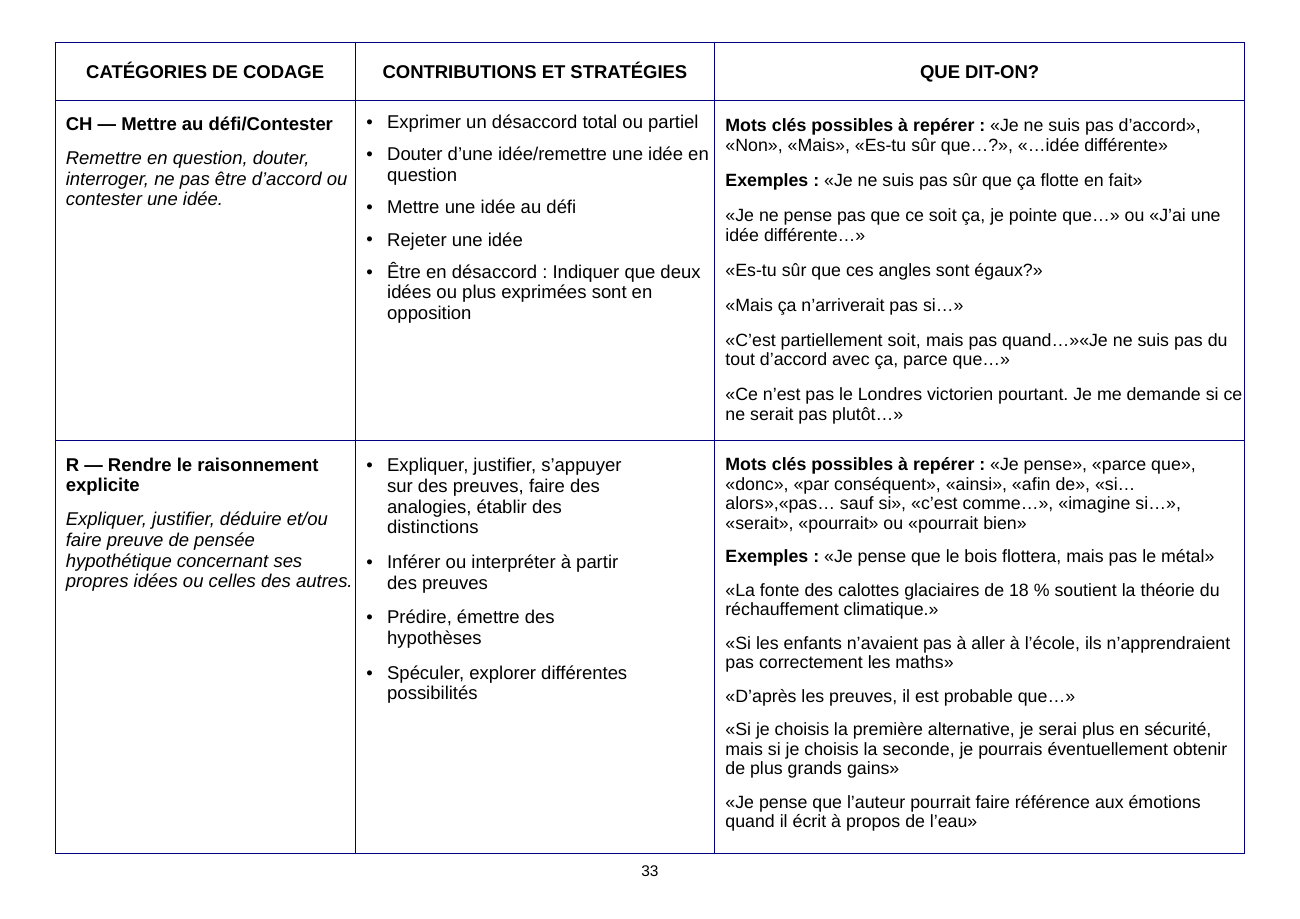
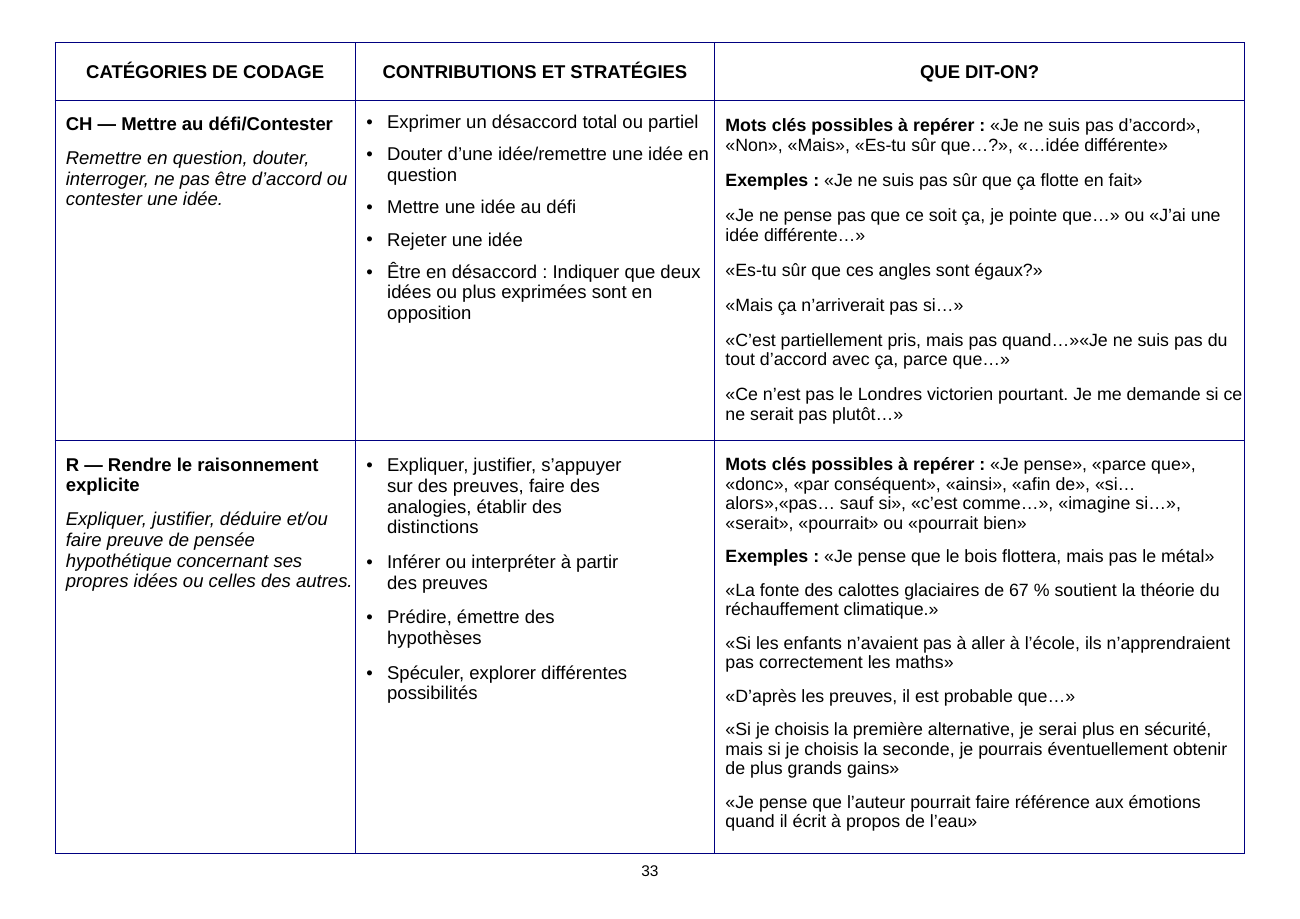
partiellement soit: soit -> pris (904, 340)
18: 18 -> 67 (1019, 591)
